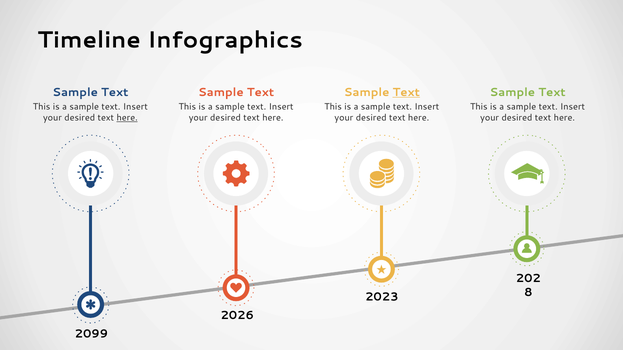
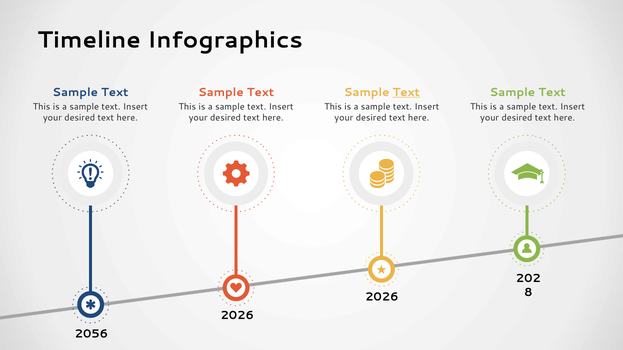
here underline: present -> none (127, 118)
2023: 2023 -> 2026 (382, 297)
2099: 2099 -> 2056 (91, 334)
